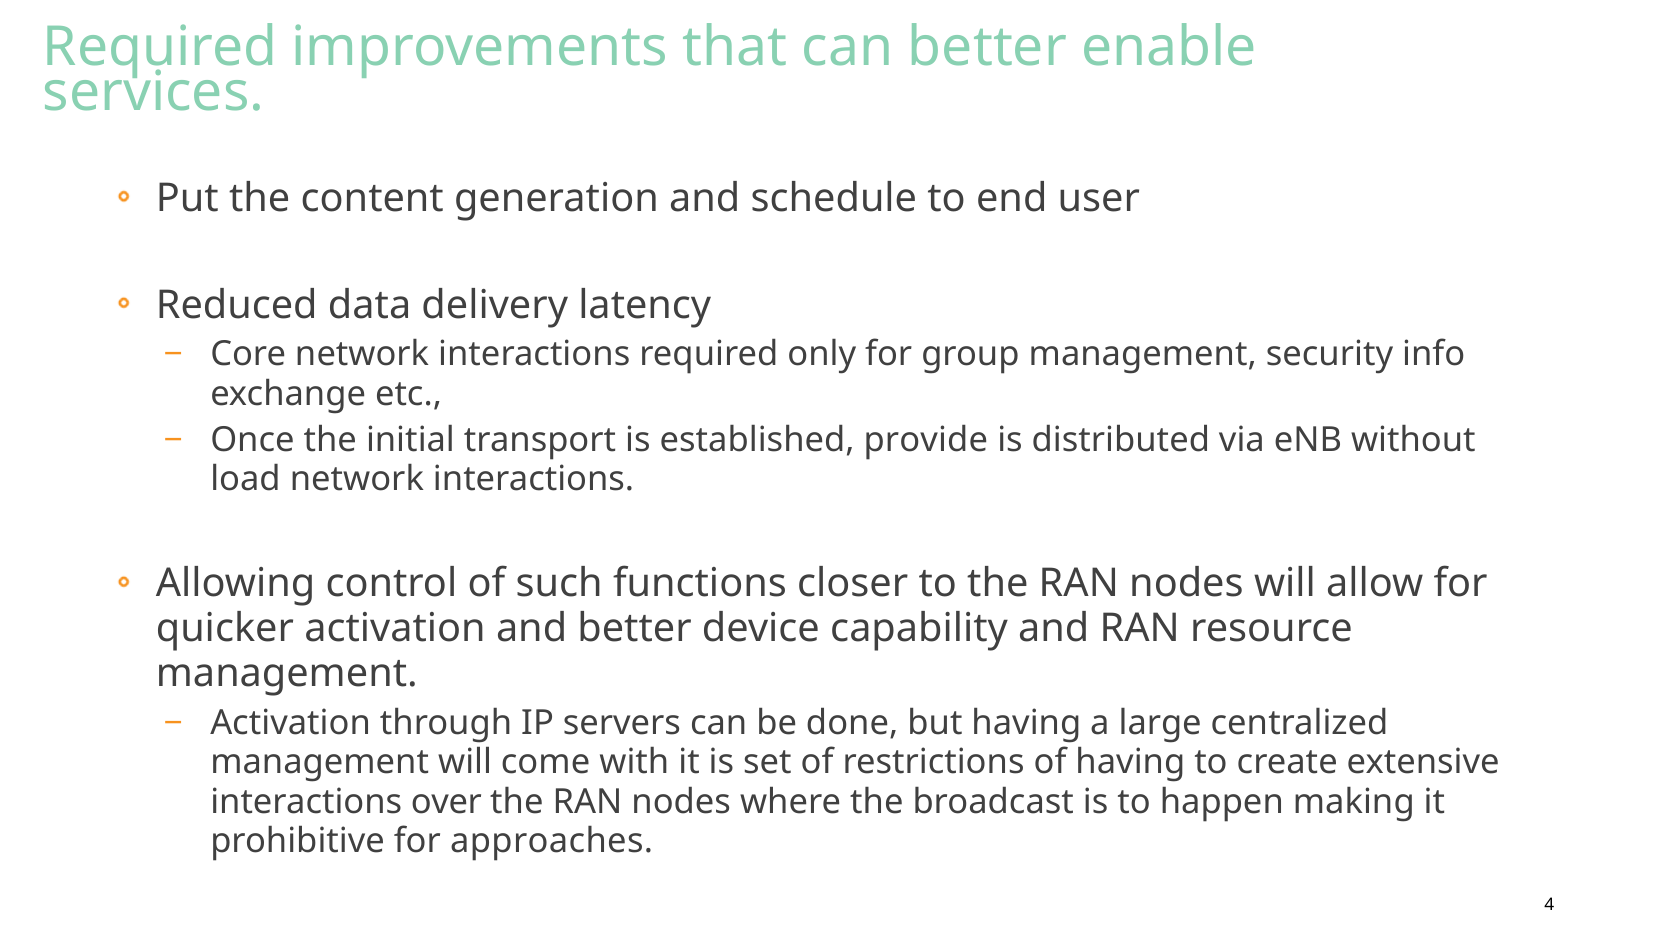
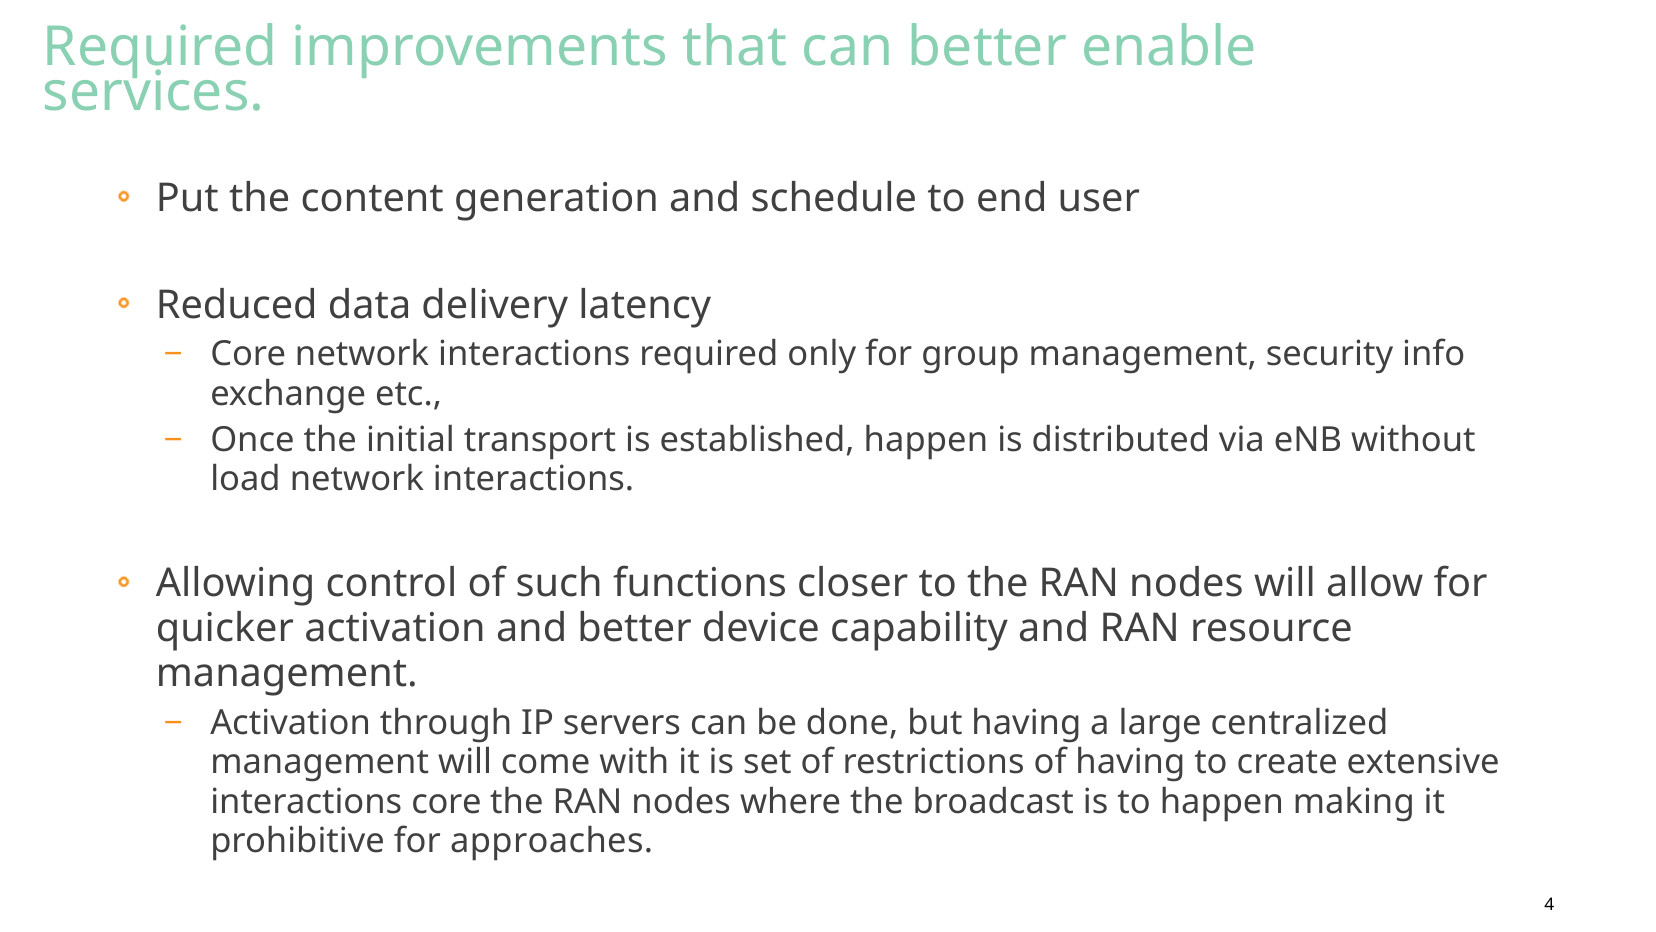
established provide: provide -> happen (926, 440)
interactions over: over -> core (446, 802)
